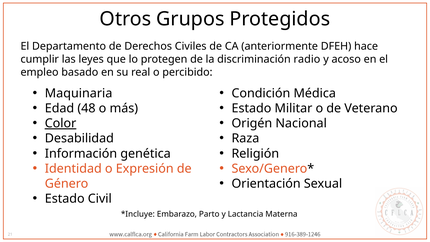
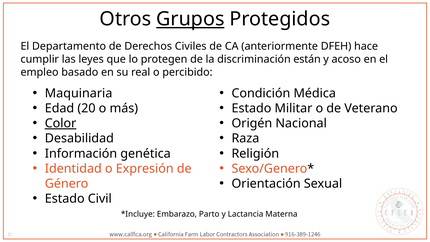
Grupos underline: none -> present (190, 19)
radio: radio -> están (307, 59)
48: 48 -> 20 (86, 108)
